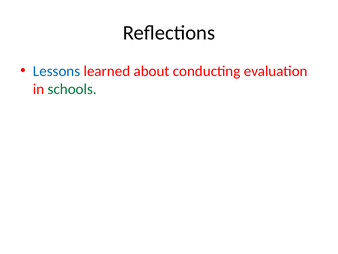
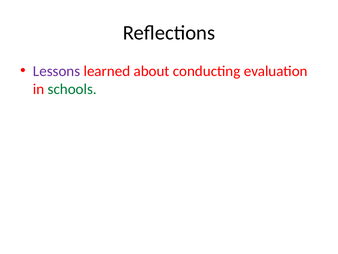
Lessons colour: blue -> purple (57, 71)
